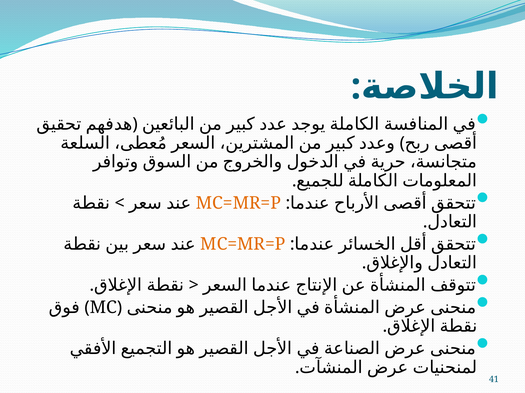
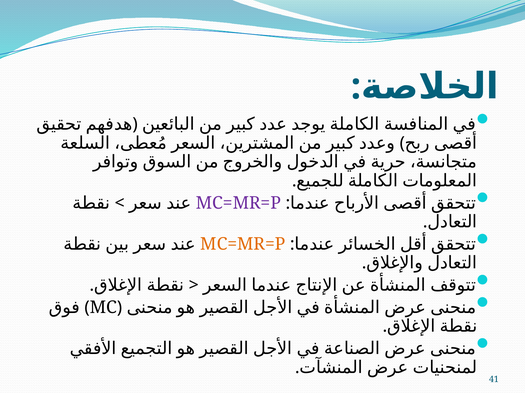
MC=MR=P colour: orange -> purple (238, 203)
